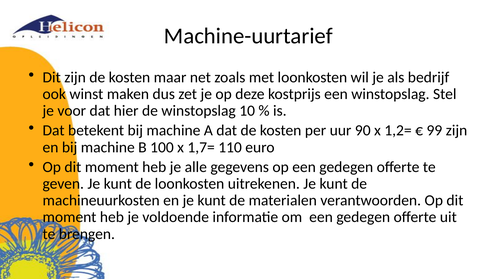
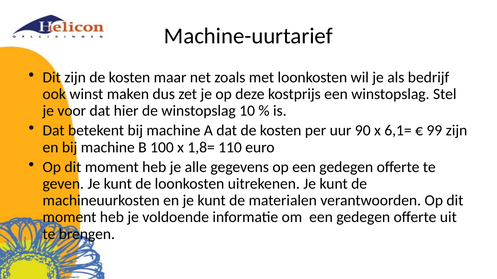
1,2=: 1,2= -> 6,1= (398, 131)
1,7=: 1,7= -> 1,8= (201, 148)
